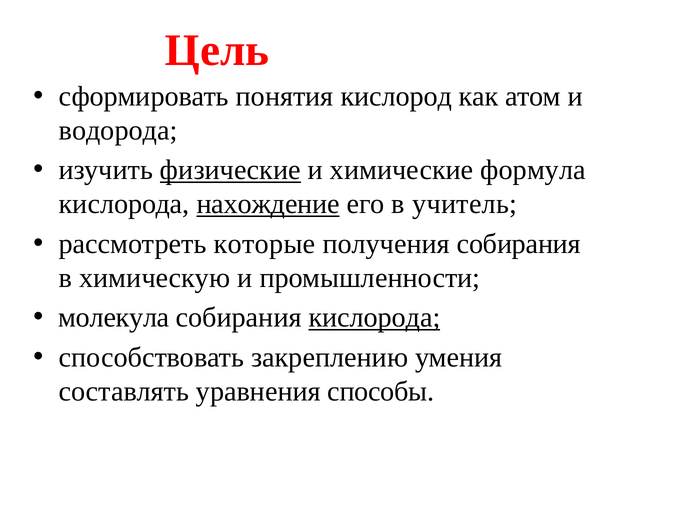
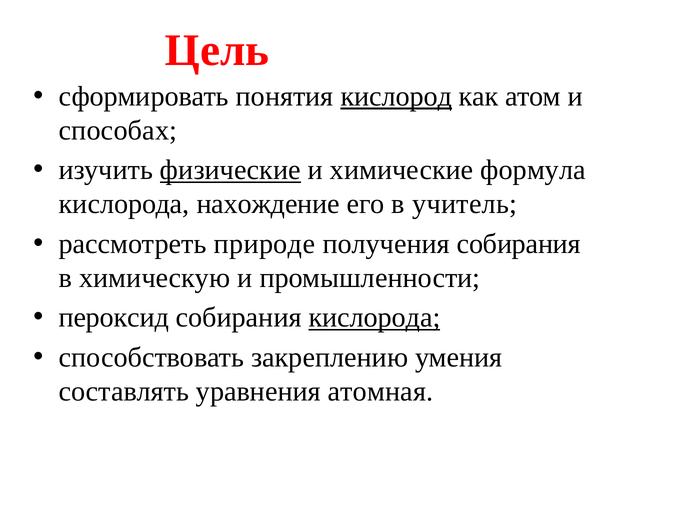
кислород underline: none -> present (396, 96)
водорода: водорода -> способах (118, 130)
нахождение underline: present -> none (268, 204)
которые: которые -> природе (264, 244)
молекула: молекула -> пероксид (114, 318)
способы: способы -> атомная (380, 392)
